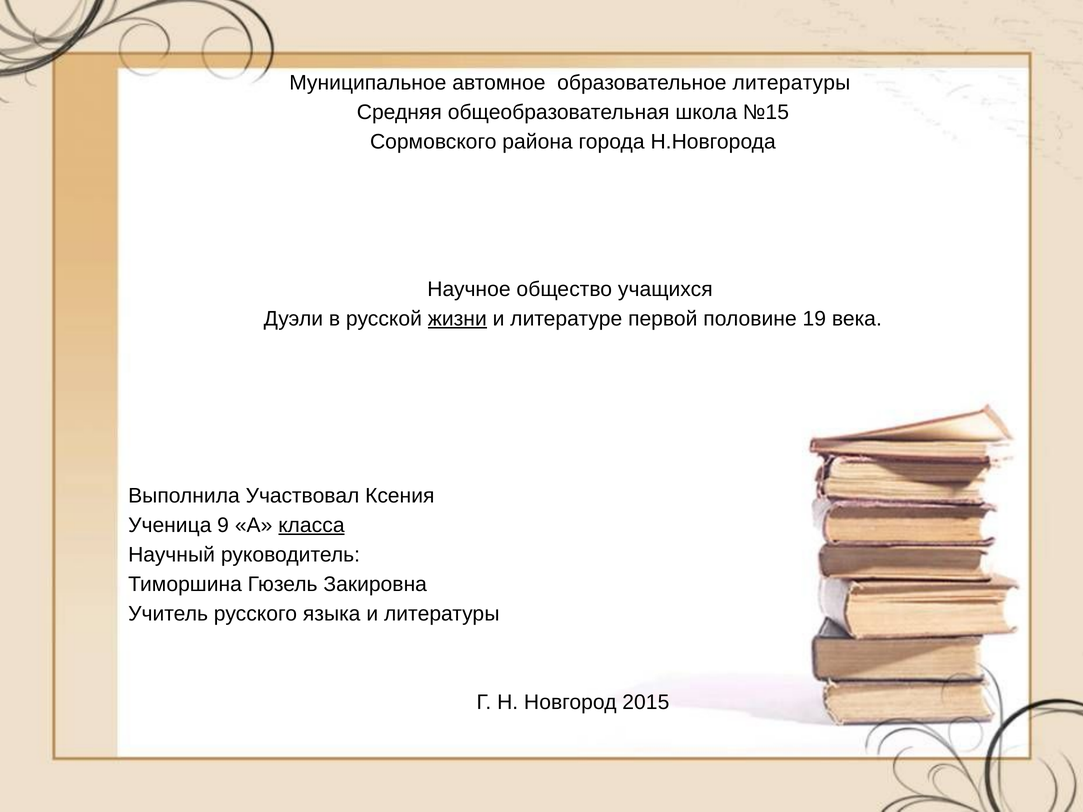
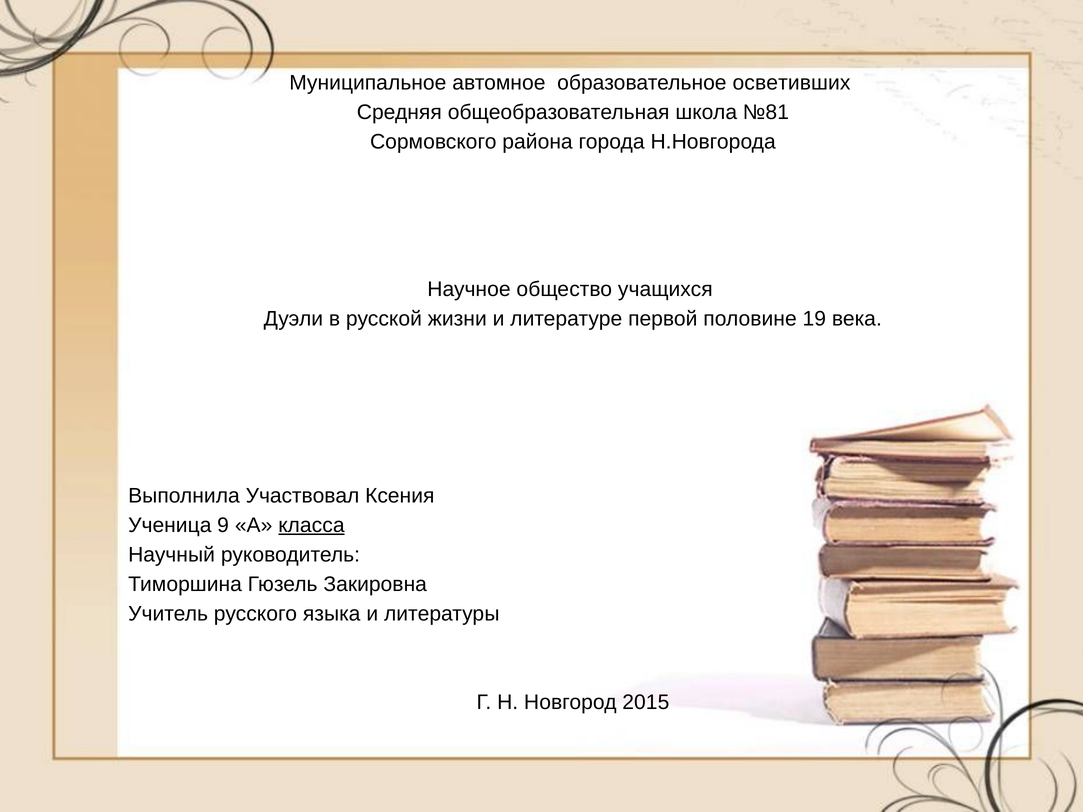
образовательное литературы: литературы -> осветивших (792, 83)
№15: №15 -> №81 (766, 112)
жизни underline: present -> none (457, 319)
